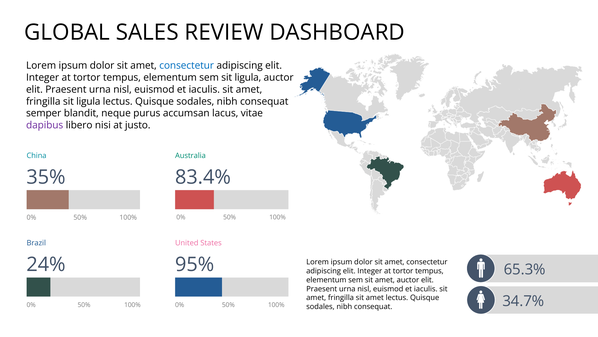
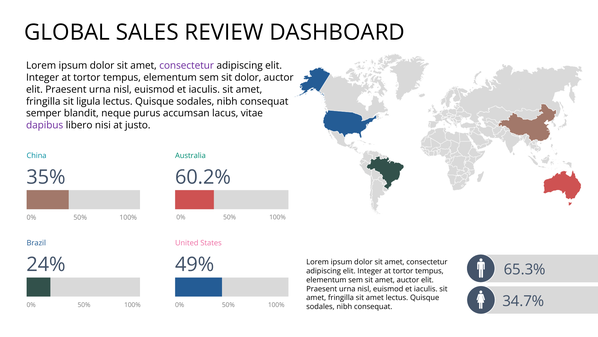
consectetur colour: blue -> purple (187, 65)
sem sit ligula: ligula -> dolor (248, 77)
83.4%: 83.4% -> 60.2% (203, 177)
95%: 95% -> 49% (195, 264)
